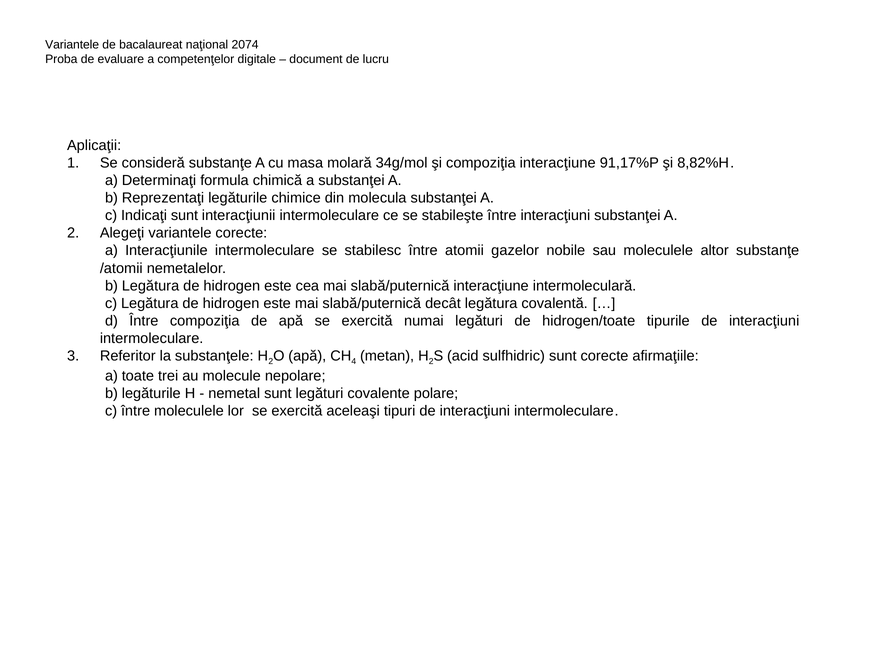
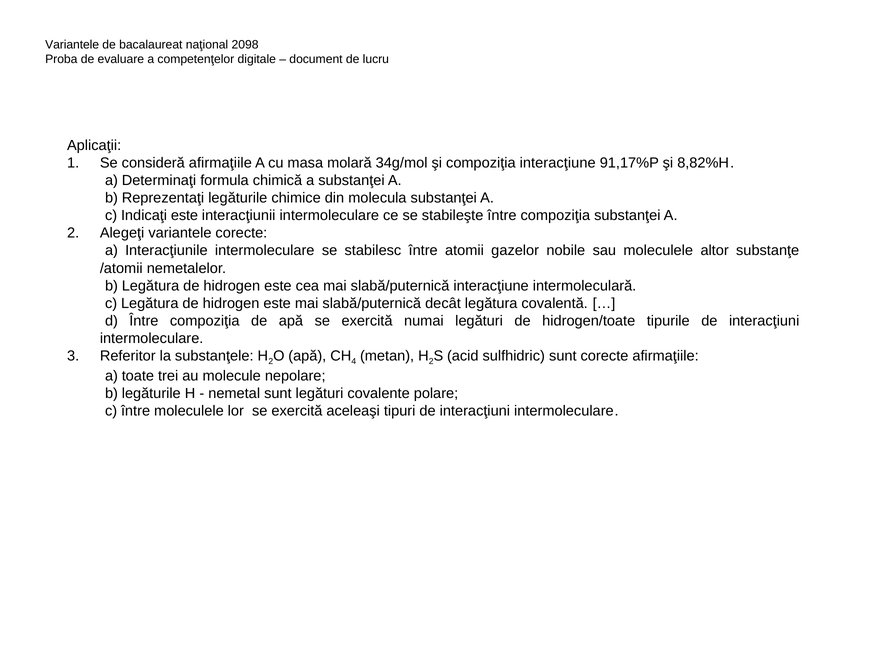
2074: 2074 -> 2098 (245, 45)
consideră substanţe: substanţe -> afirmaţiile (220, 163)
Indicaţi sunt: sunt -> este (185, 215)
stabileşte între interacţiuni: interacţiuni -> compoziţia (555, 215)
